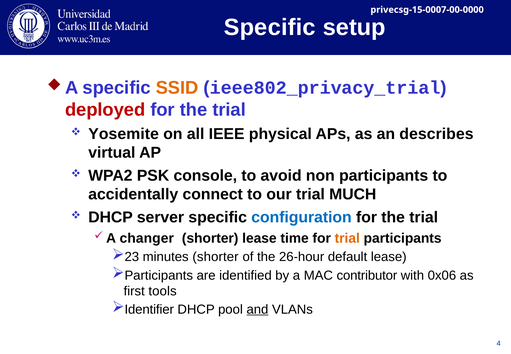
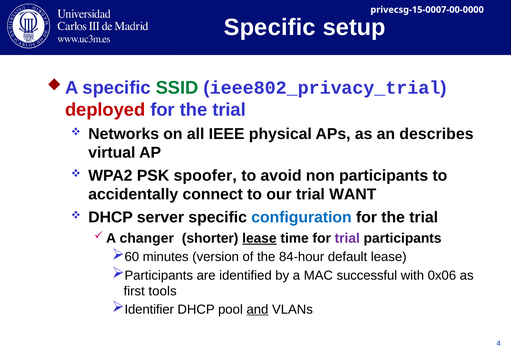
SSID colour: orange -> green (177, 88)
Yosemite: Yosemite -> Networks (124, 134)
console: console -> spoofer (205, 175)
MUCH: MUCH -> WANT (353, 194)
lease underline: none -> present (259, 238)
trial colour: orange -> purple (347, 238)
23: 23 -> 60 (132, 257)
minutes shorter: shorter -> version (216, 257)
26-hour: 26-hour -> 84-hour (302, 257)
contributor: contributor -> successful (367, 275)
